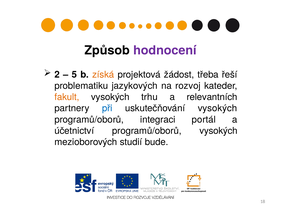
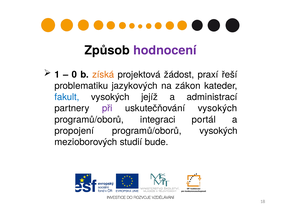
2: 2 -> 1 (57, 75)
5: 5 -> 0 (74, 75)
třeba: třeba -> praxí (208, 75)
rozvoj: rozvoj -> zákon (188, 86)
fakult colour: orange -> blue (67, 97)
trhu: trhu -> jejíž (150, 97)
relevantních: relevantních -> administrací (212, 97)
při colour: blue -> purple (107, 109)
účetnictví: účetnictví -> propojení (74, 131)
